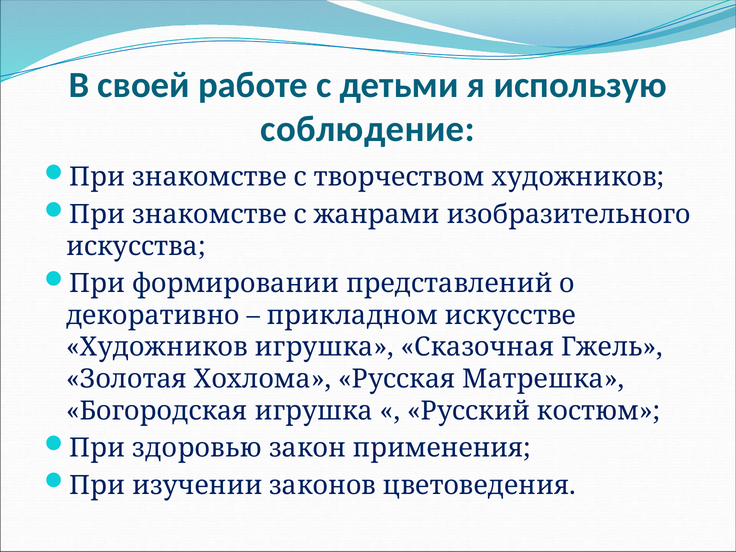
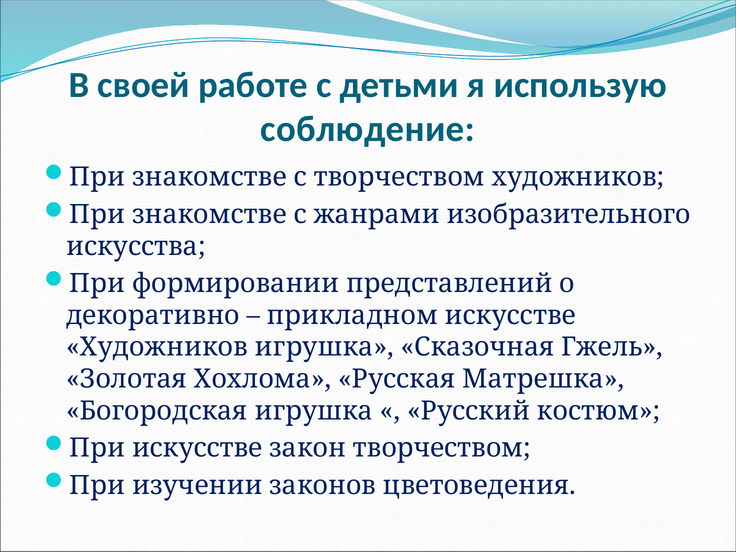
При здоровью: здоровью -> искусстве (197, 448)
закон применения: применения -> творчеством (442, 448)
